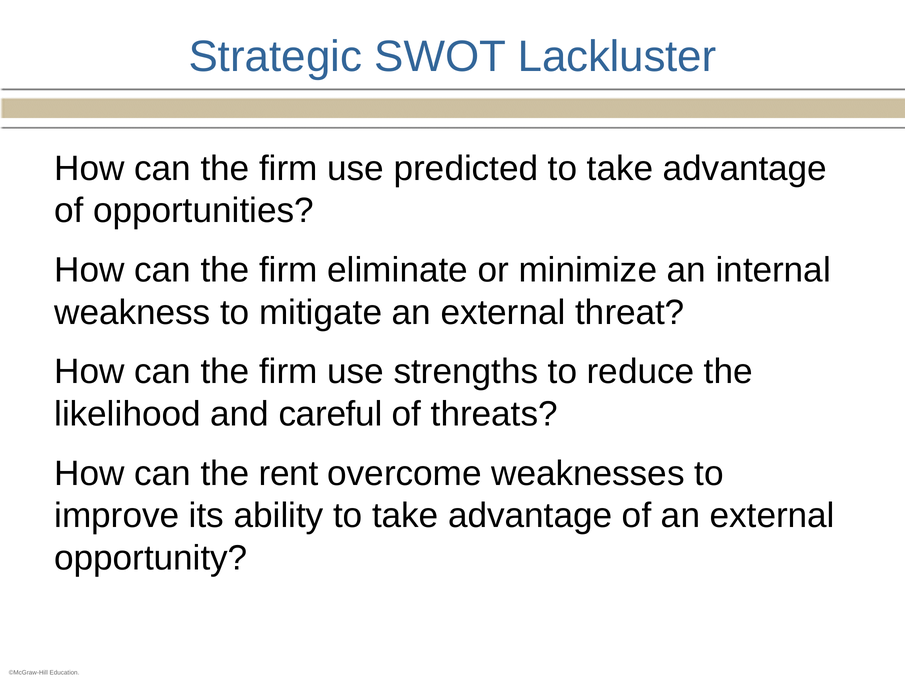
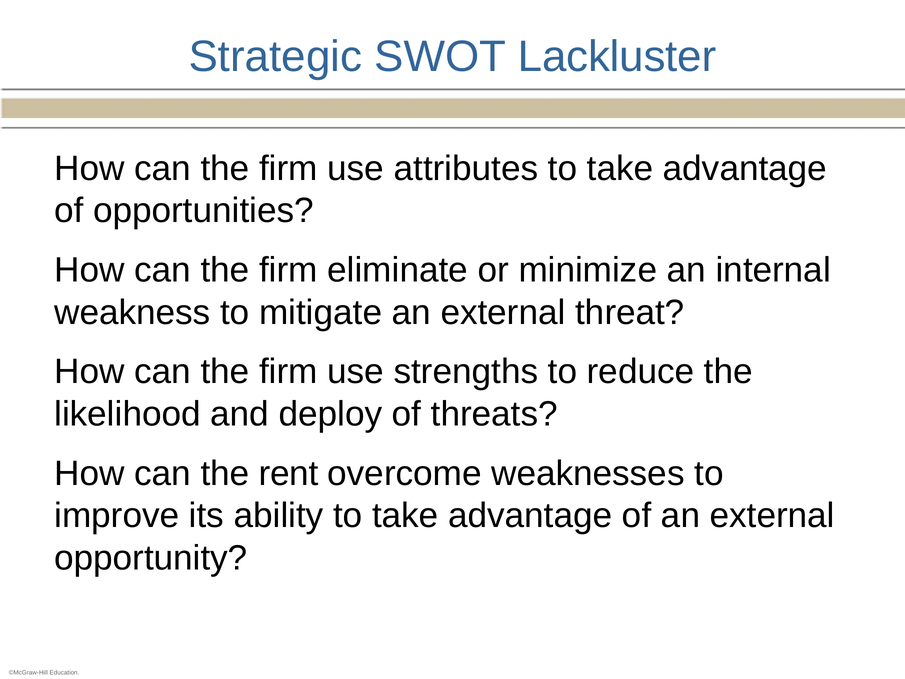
predicted: predicted -> attributes (466, 168)
careful: careful -> deploy (330, 414)
